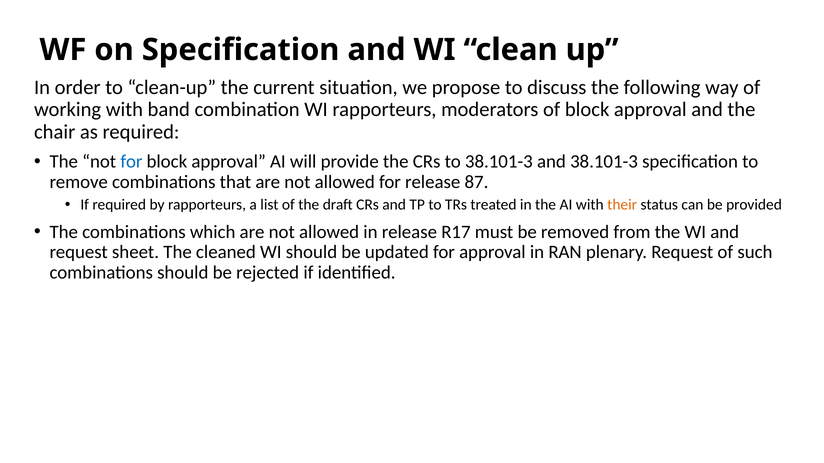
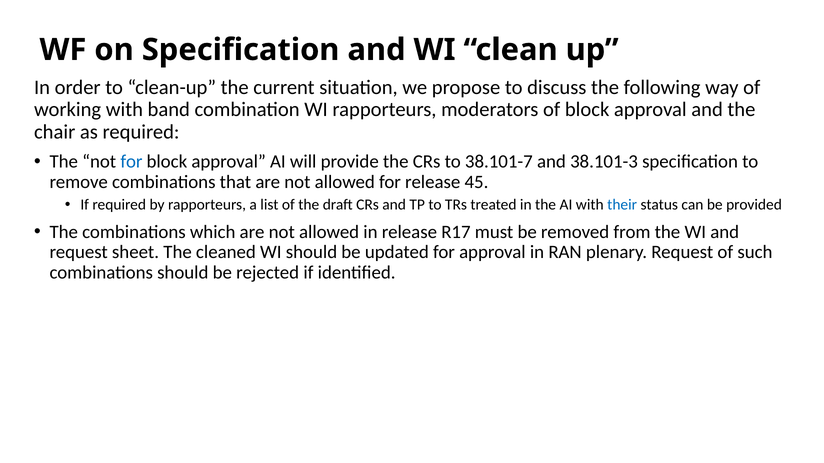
to 38.101-3: 38.101-3 -> 38.101-7 (499, 162)
87: 87 -> 45 (476, 182)
their colour: orange -> blue (622, 205)
